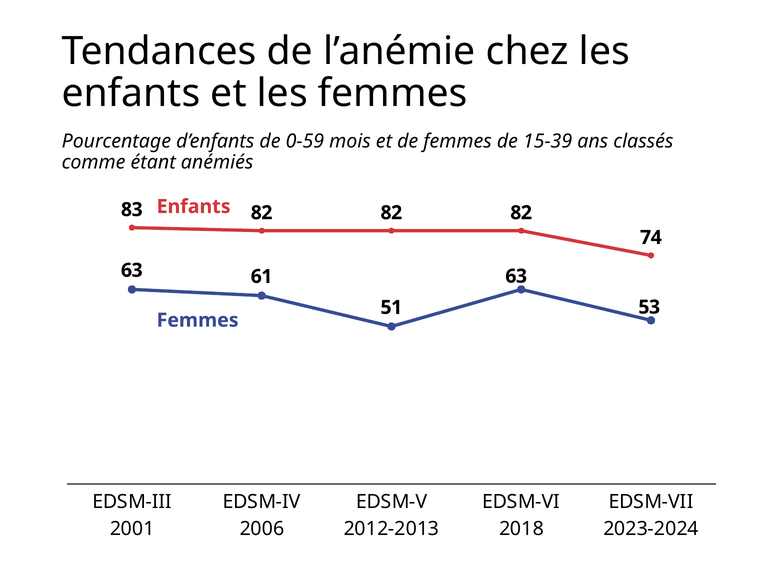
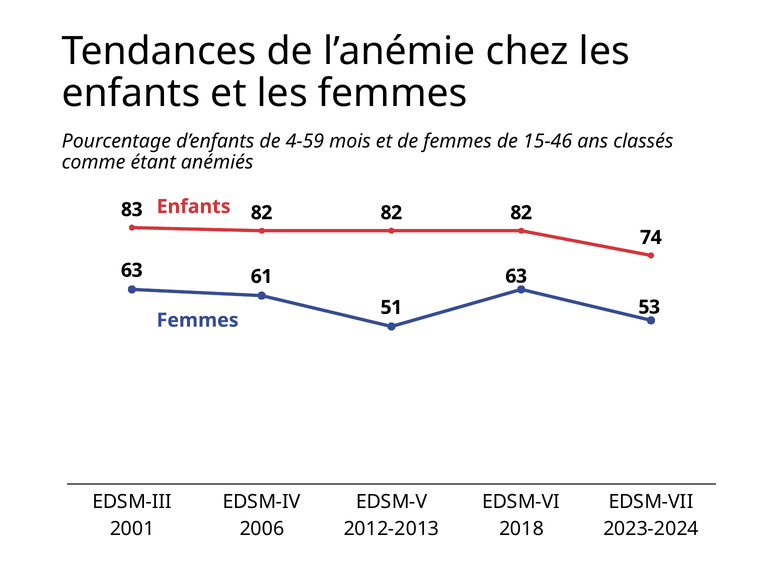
0-59: 0-59 -> 4-59 (305, 141)
15-39: 15-39 -> 15-46 (548, 141)
